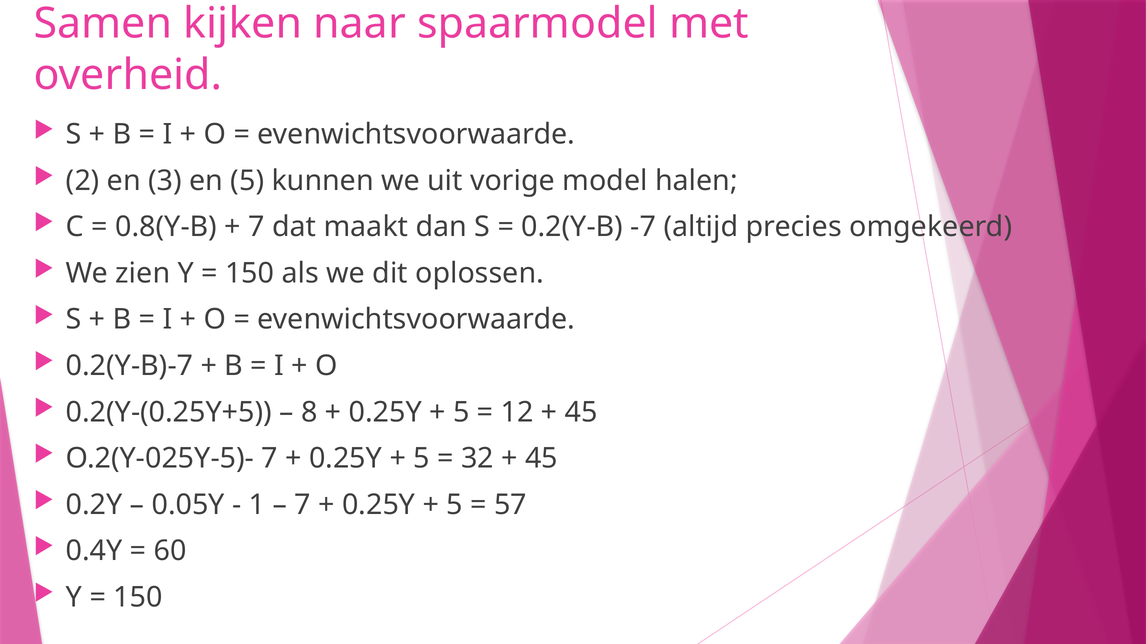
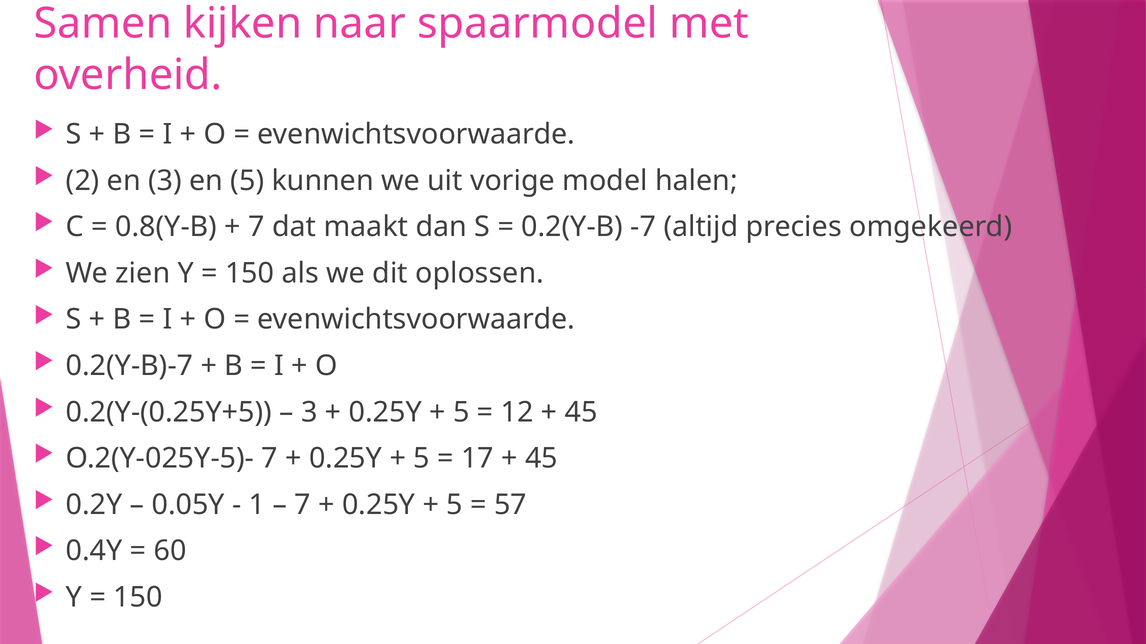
8: 8 -> 3 (309, 412)
32: 32 -> 17 (477, 459)
